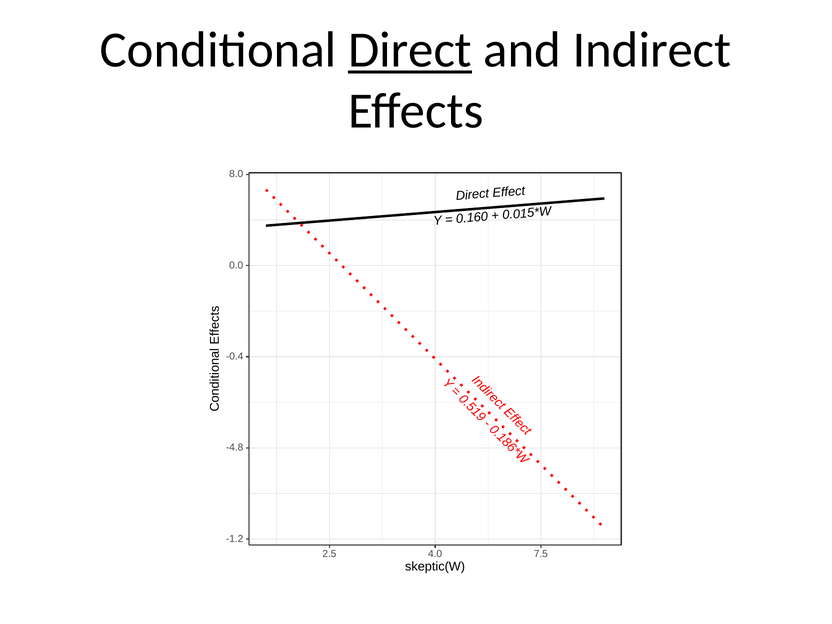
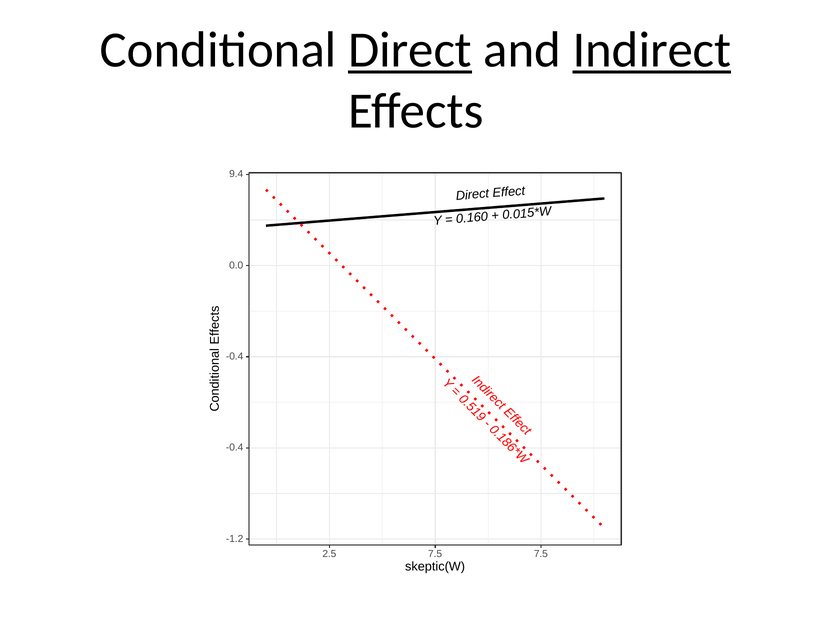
Indirect underline: none -> present (652, 50)
8.0: 8.0 -> 9.4 (236, 174)
-4.8: -4.8 -> -0.4 (235, 448)
2.5 4.0: 4.0 -> 7.5 (435, 554)
